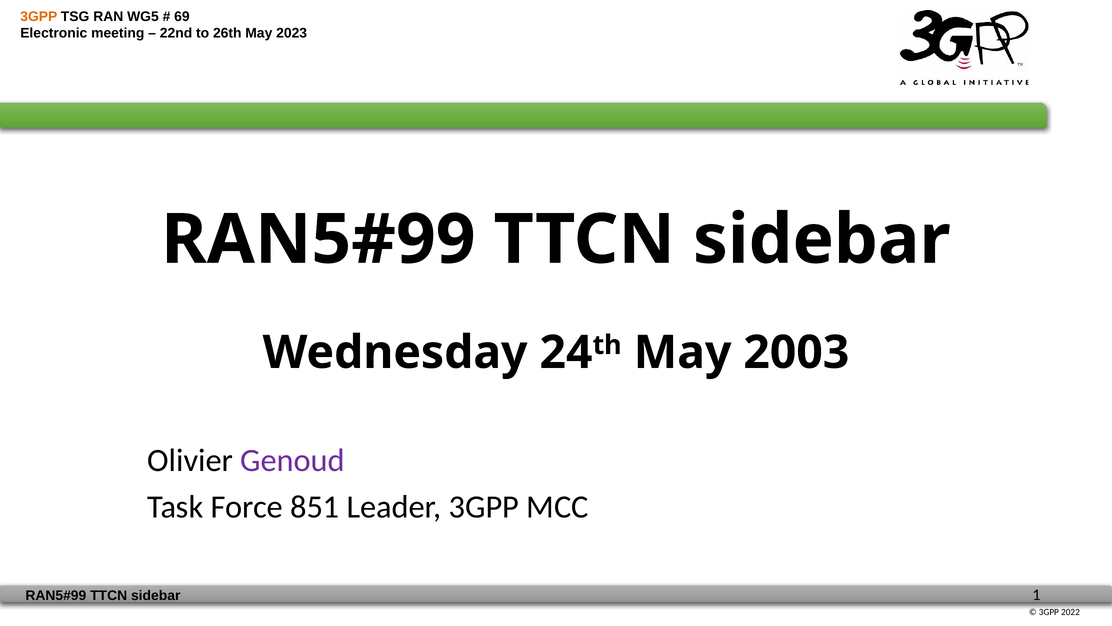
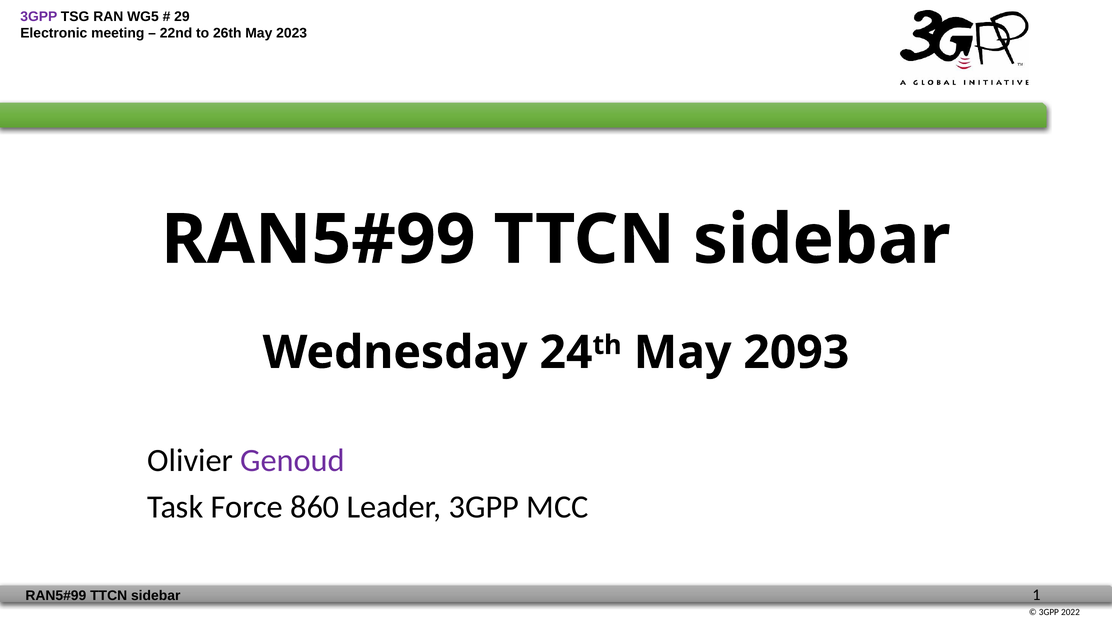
3GPP colour: orange -> purple (39, 17)
69: 69 -> 29 (182, 17)
2003: 2003 -> 2093 (796, 352)
851: 851 -> 860 (315, 507)
